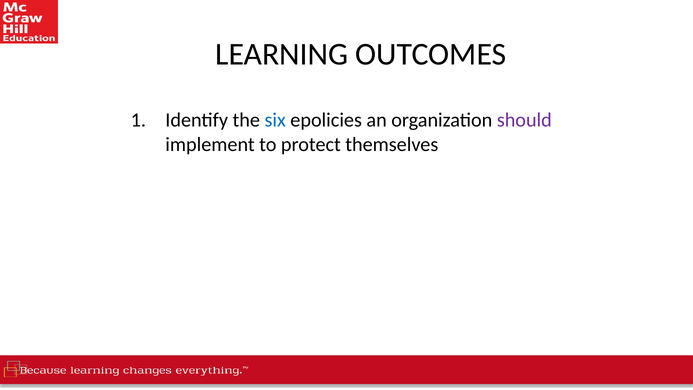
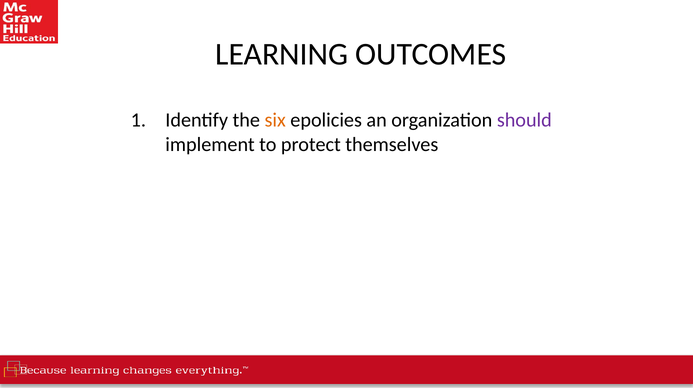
six colour: blue -> orange (275, 120)
